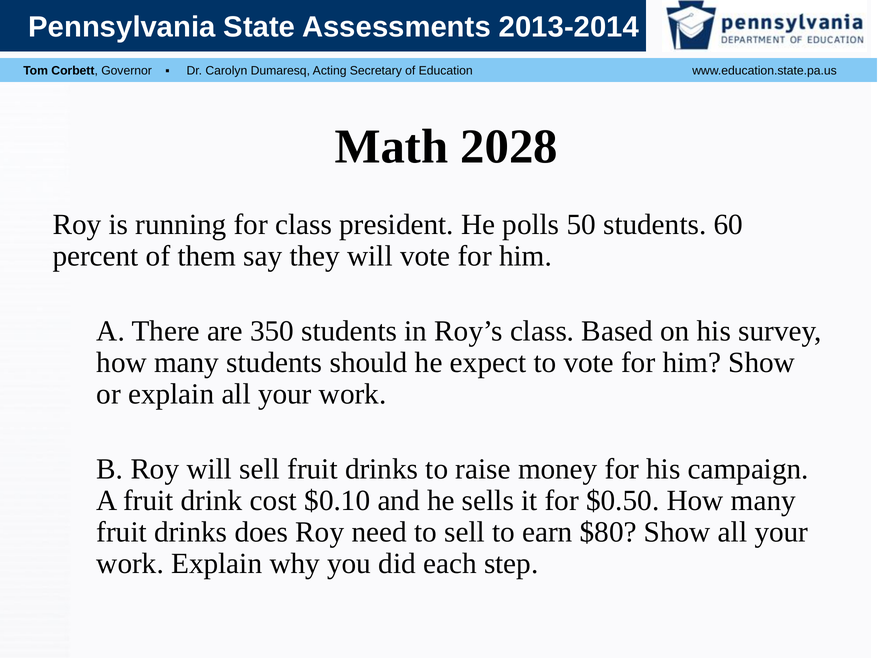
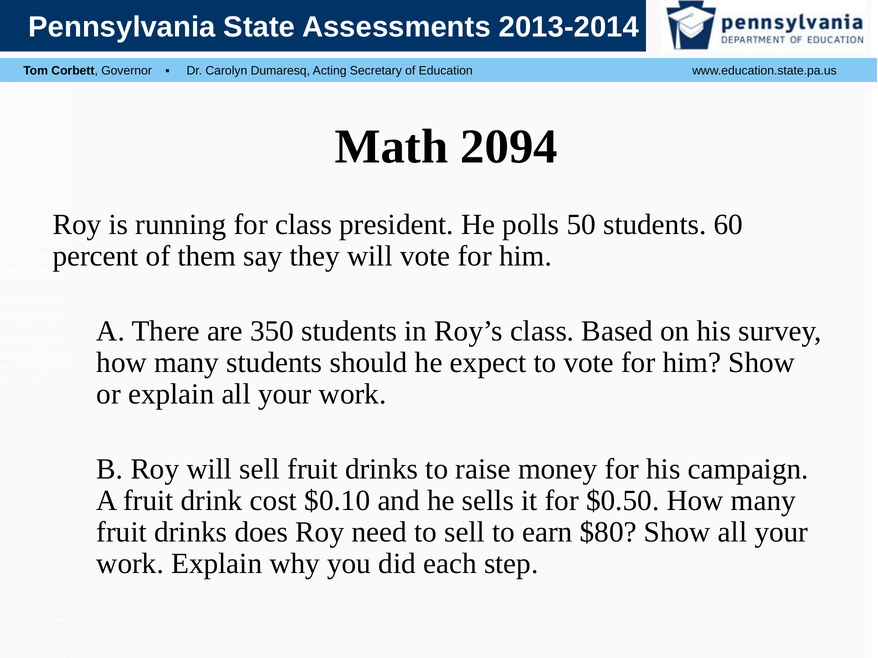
2028: 2028 -> 2094 (509, 147)
